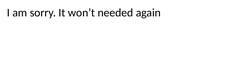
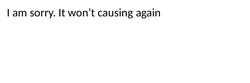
needed: needed -> causing (115, 13)
